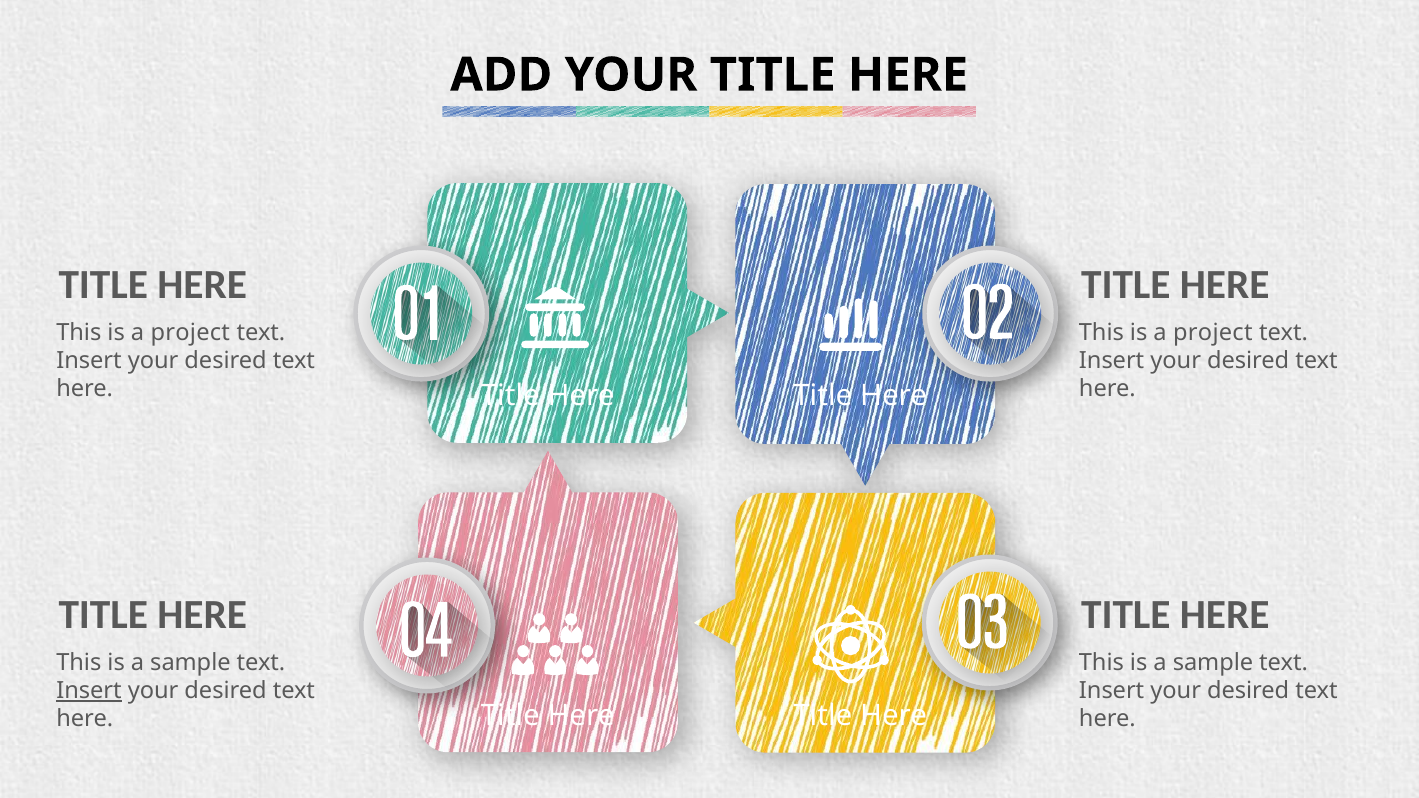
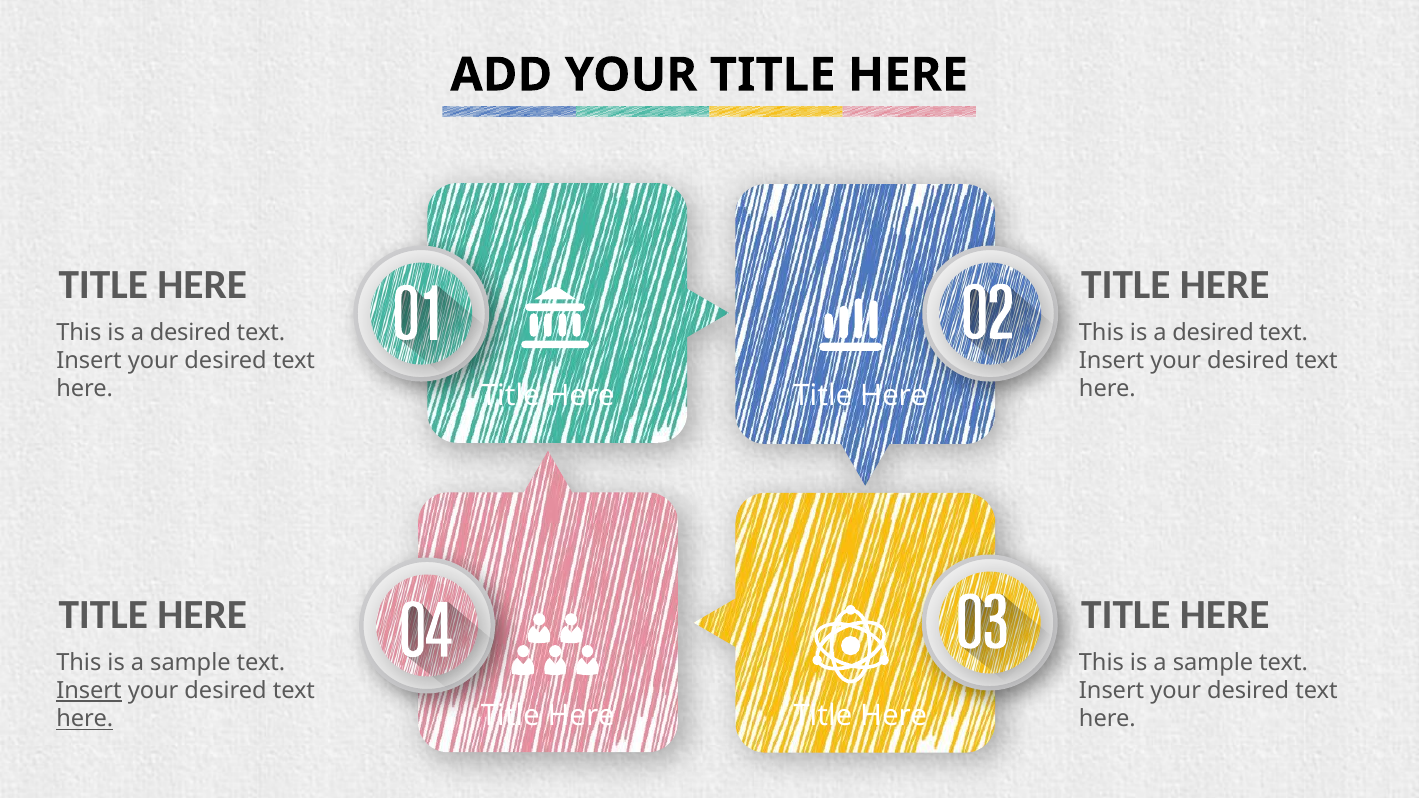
project: project -> desired (191, 333)
project: project -> desired (1213, 333)
here underline: none -> present (85, 719)
